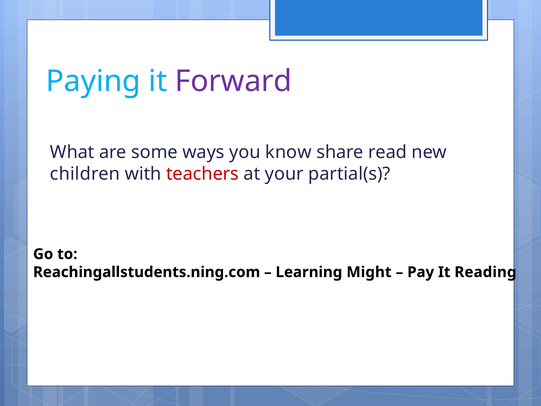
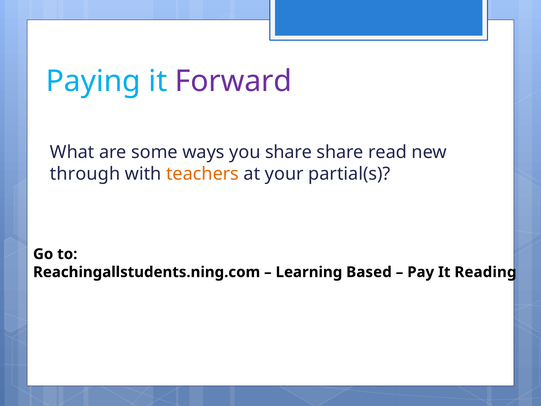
you know: know -> share (289, 152)
children: children -> through (85, 174)
teachers colour: red -> orange (203, 174)
Might: Might -> Based (369, 272)
